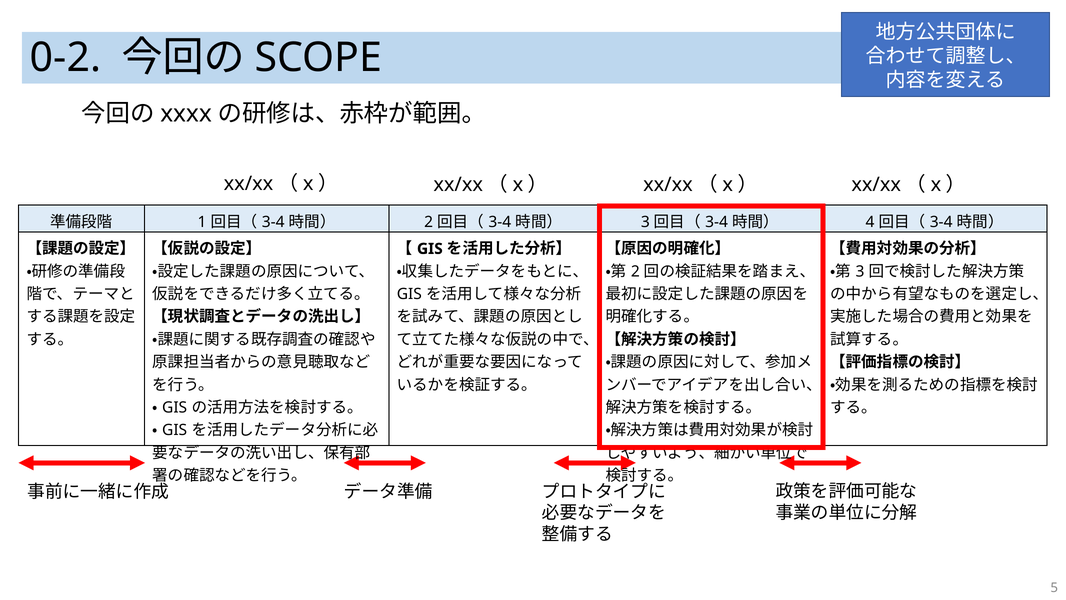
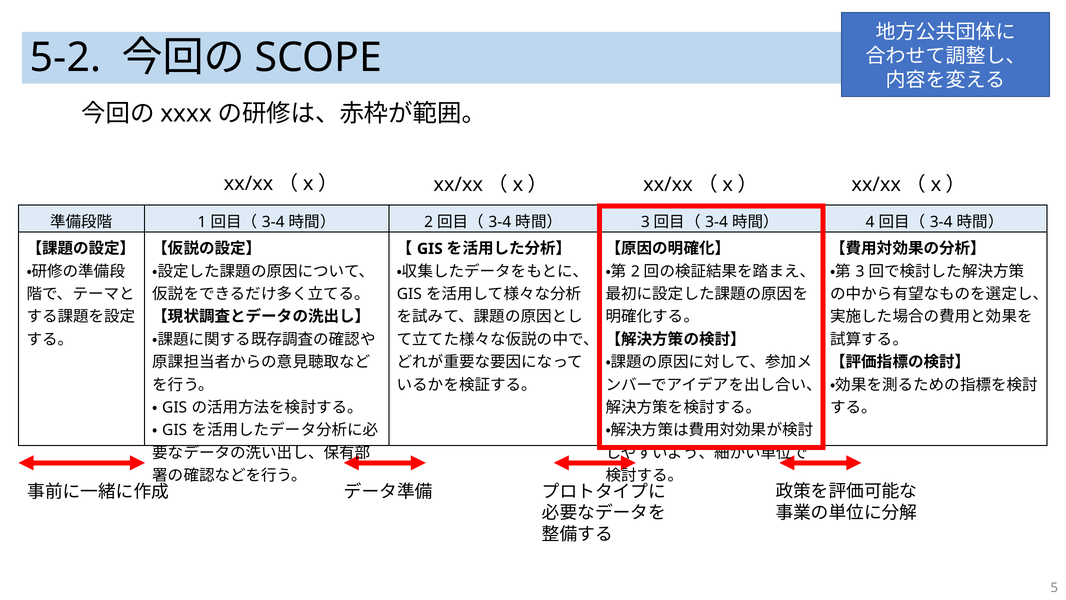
0-2: 0-2 -> 5-2 (66, 58)
